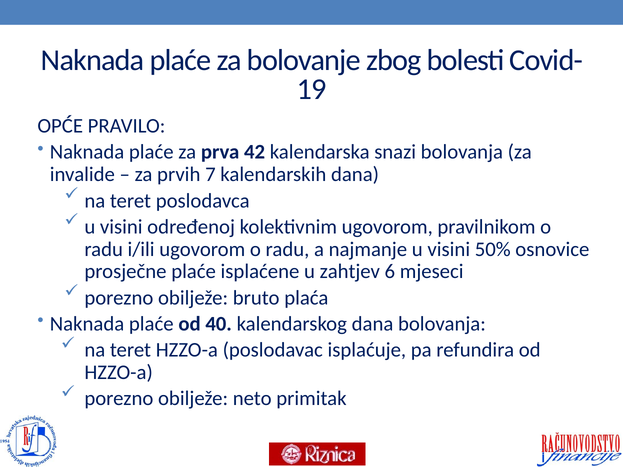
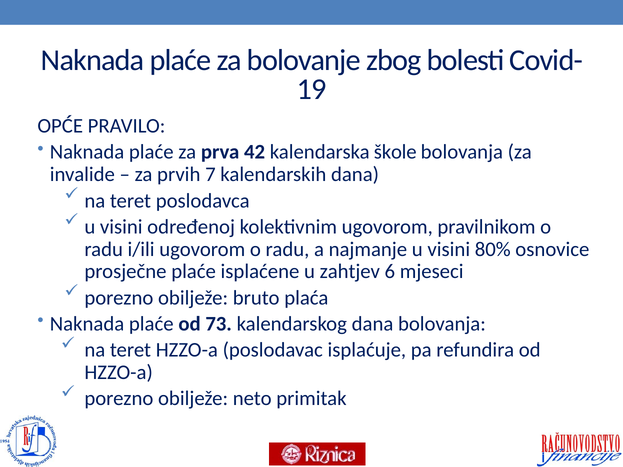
snazi: snazi -> škole (395, 152)
50%: 50% -> 80% (493, 249)
40: 40 -> 73 (219, 324)
